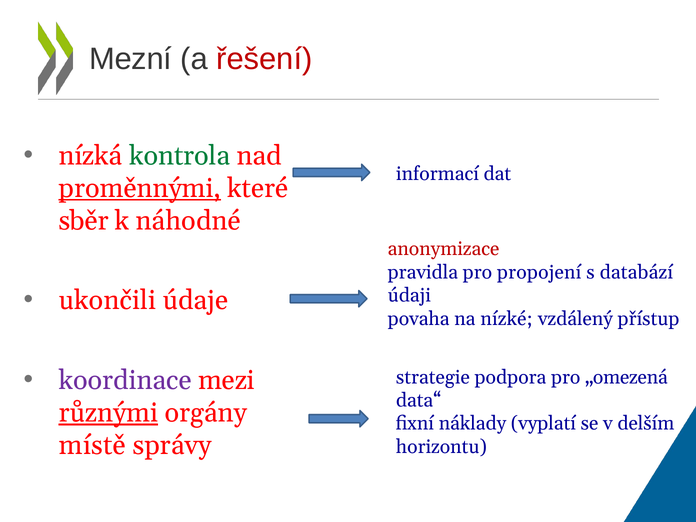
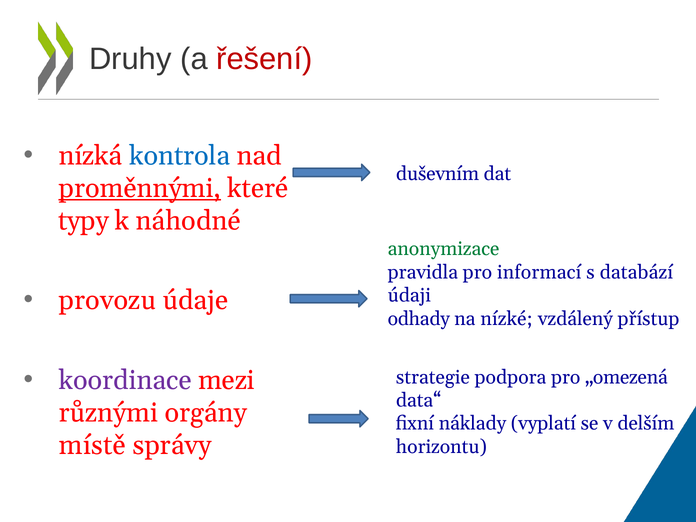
Mezní: Mezní -> Druhy (130, 59)
kontrola colour: green -> blue (180, 156)
informací: informací -> duševním (438, 174)
sběr: sběr -> typy (84, 221)
anonymizace colour: red -> green (444, 249)
propojení: propojení -> informací (539, 272)
ukončili: ukončili -> provozu (107, 300)
povaha: povaha -> odhady (419, 319)
různými underline: present -> none (108, 413)
